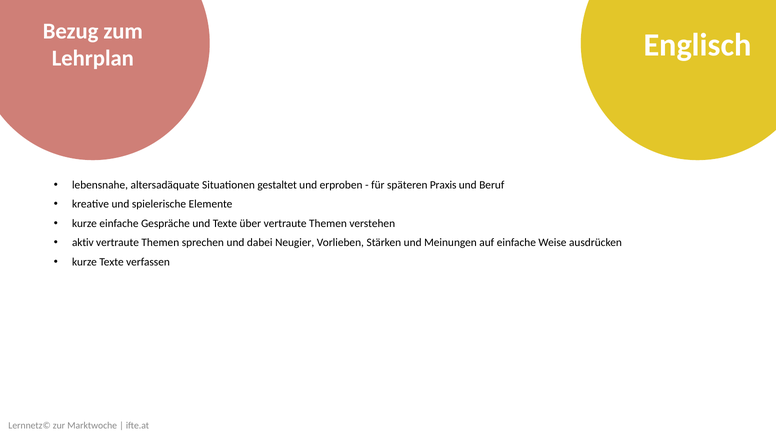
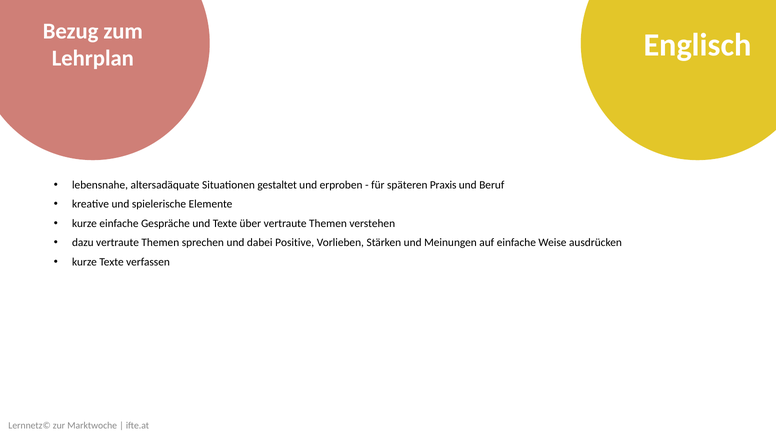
aktiv: aktiv -> dazu (83, 242)
Neugier: Neugier -> Positive (295, 242)
